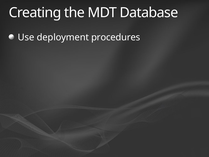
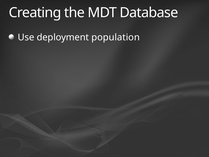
procedures: procedures -> population (116, 37)
